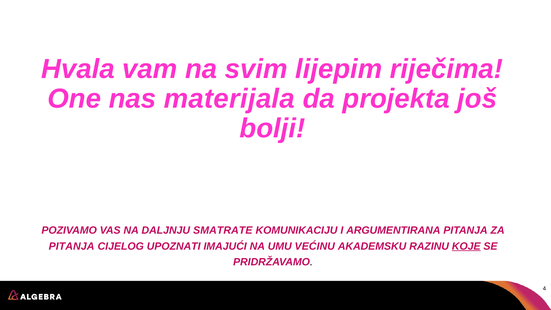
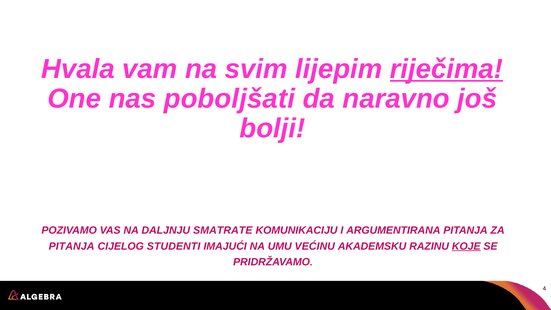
riječima underline: none -> present (447, 69)
materijala: materijala -> poboljšati (229, 99)
projekta: projekta -> naravno (396, 99)
UPOZNATI: UPOZNATI -> STUDENTI (174, 246)
